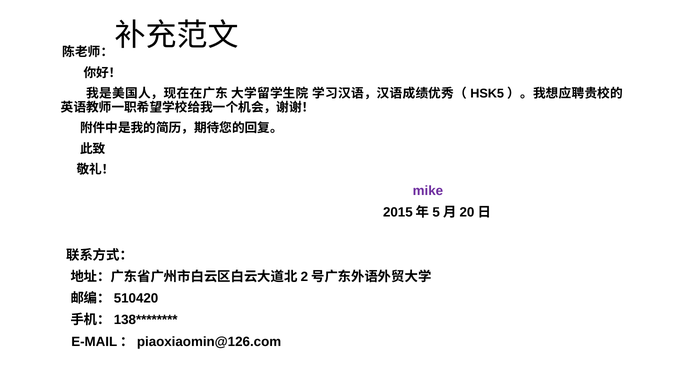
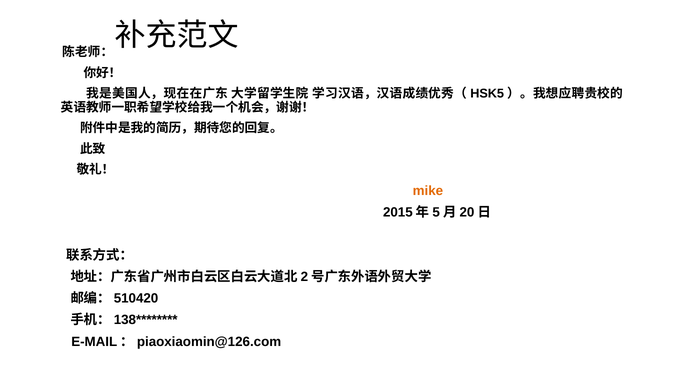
mike colour: purple -> orange (428, 190)
